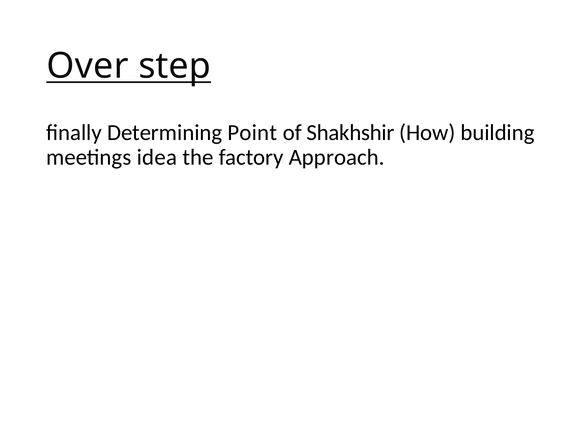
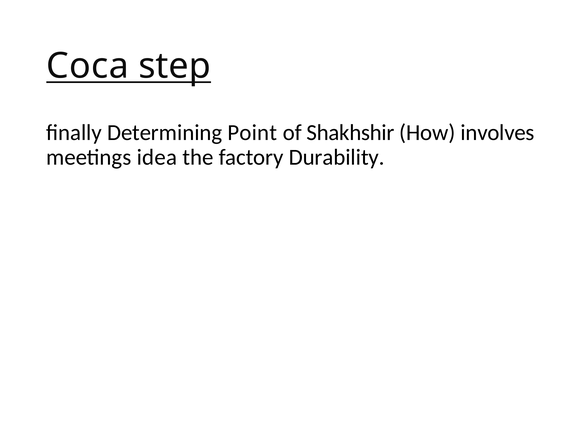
Over: Over -> Coca (88, 66)
building: building -> involves (498, 132)
Approach: Approach -> Durability (337, 157)
